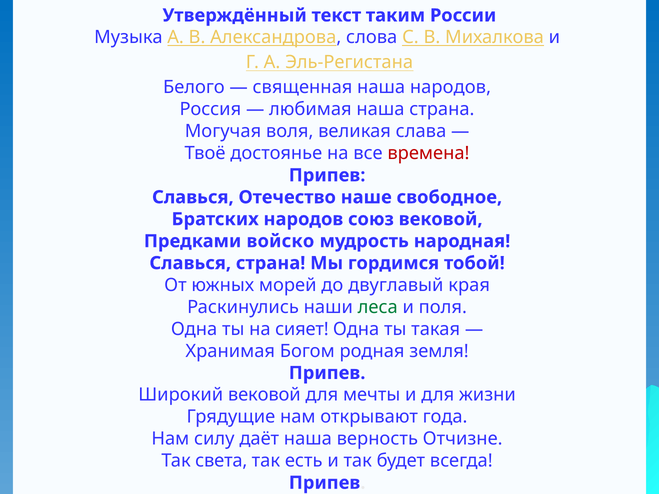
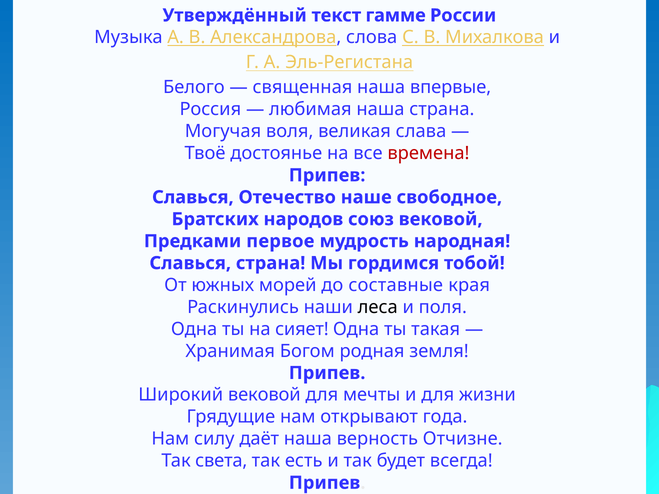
таким: таким -> гамме (396, 15)
наша народов: народов -> впервые (451, 87)
войско: войско -> первое (280, 241)
двуглавый: двуглавый -> составные (396, 285)
леса colour: green -> black (378, 307)
